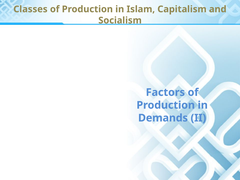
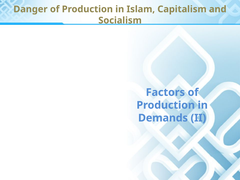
Classes: Classes -> Danger (30, 9)
